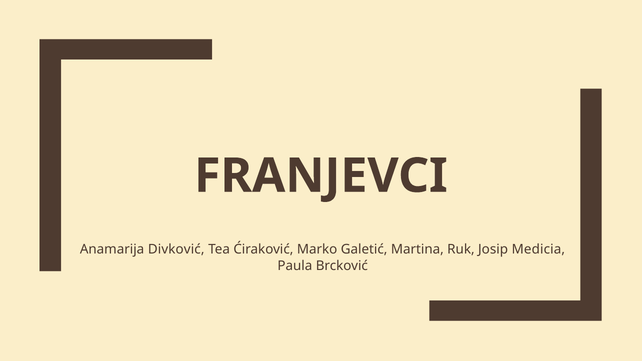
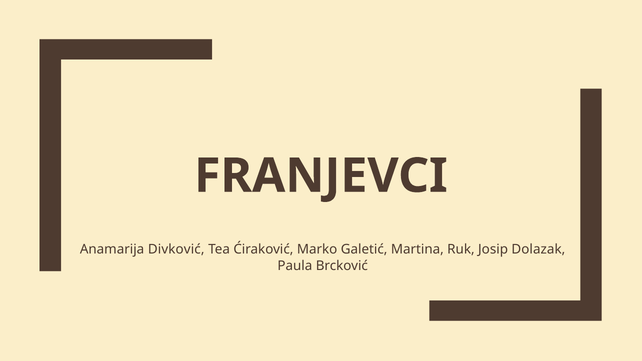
Medicia: Medicia -> Dolazak (538, 250)
